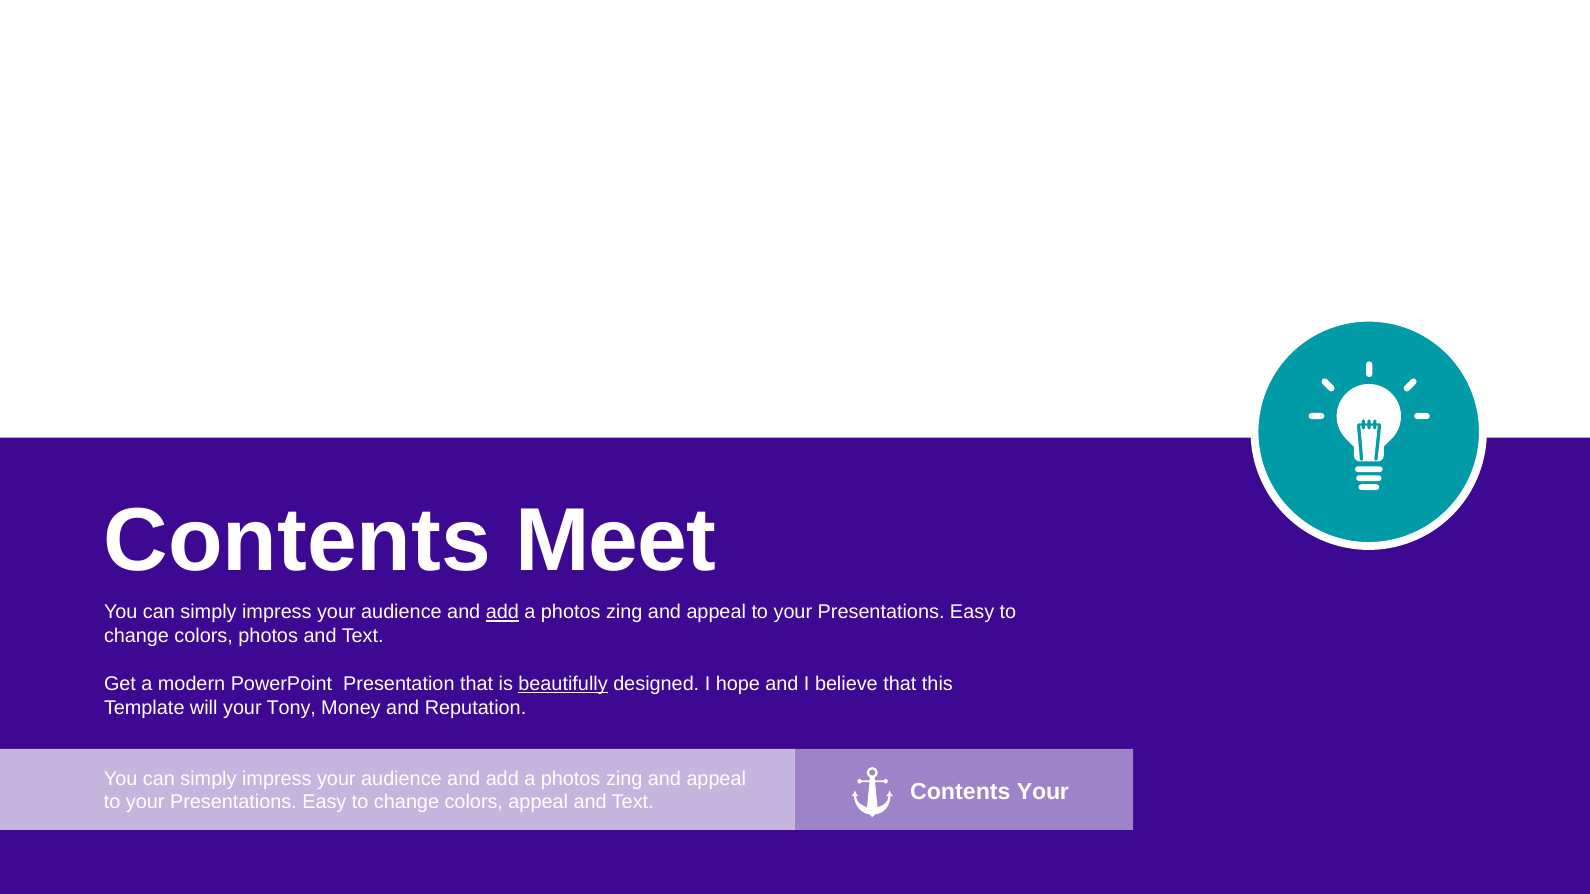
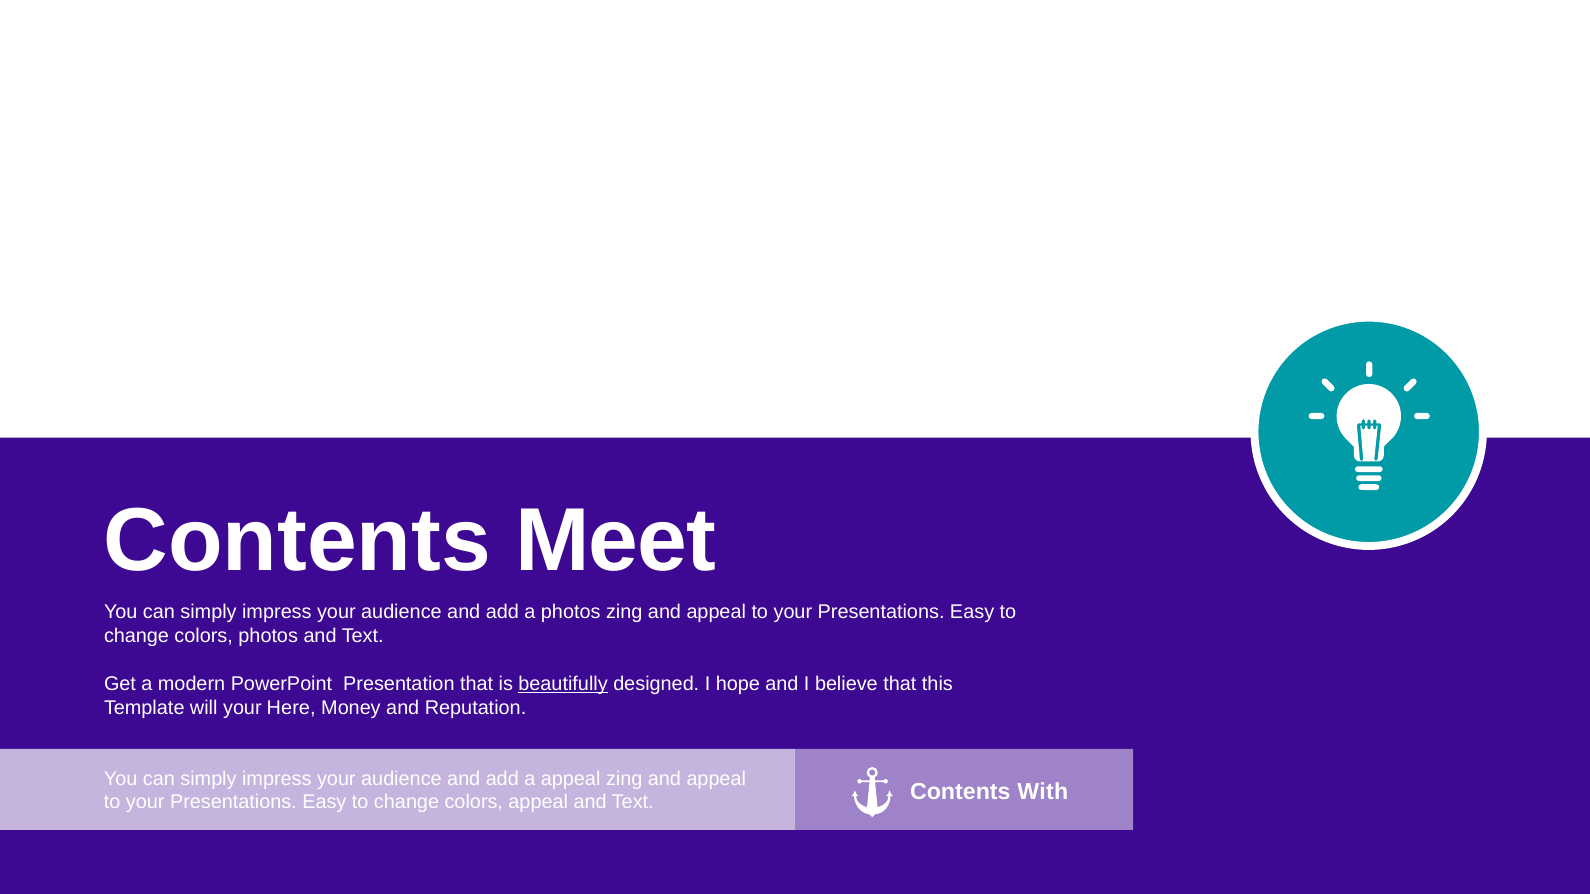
add underline: present -> none (502, 613)
Tony: Tony -> Here (291, 708)
photos: photos -> appeal (571, 779)
Contents Your: Your -> With (1043, 792)
